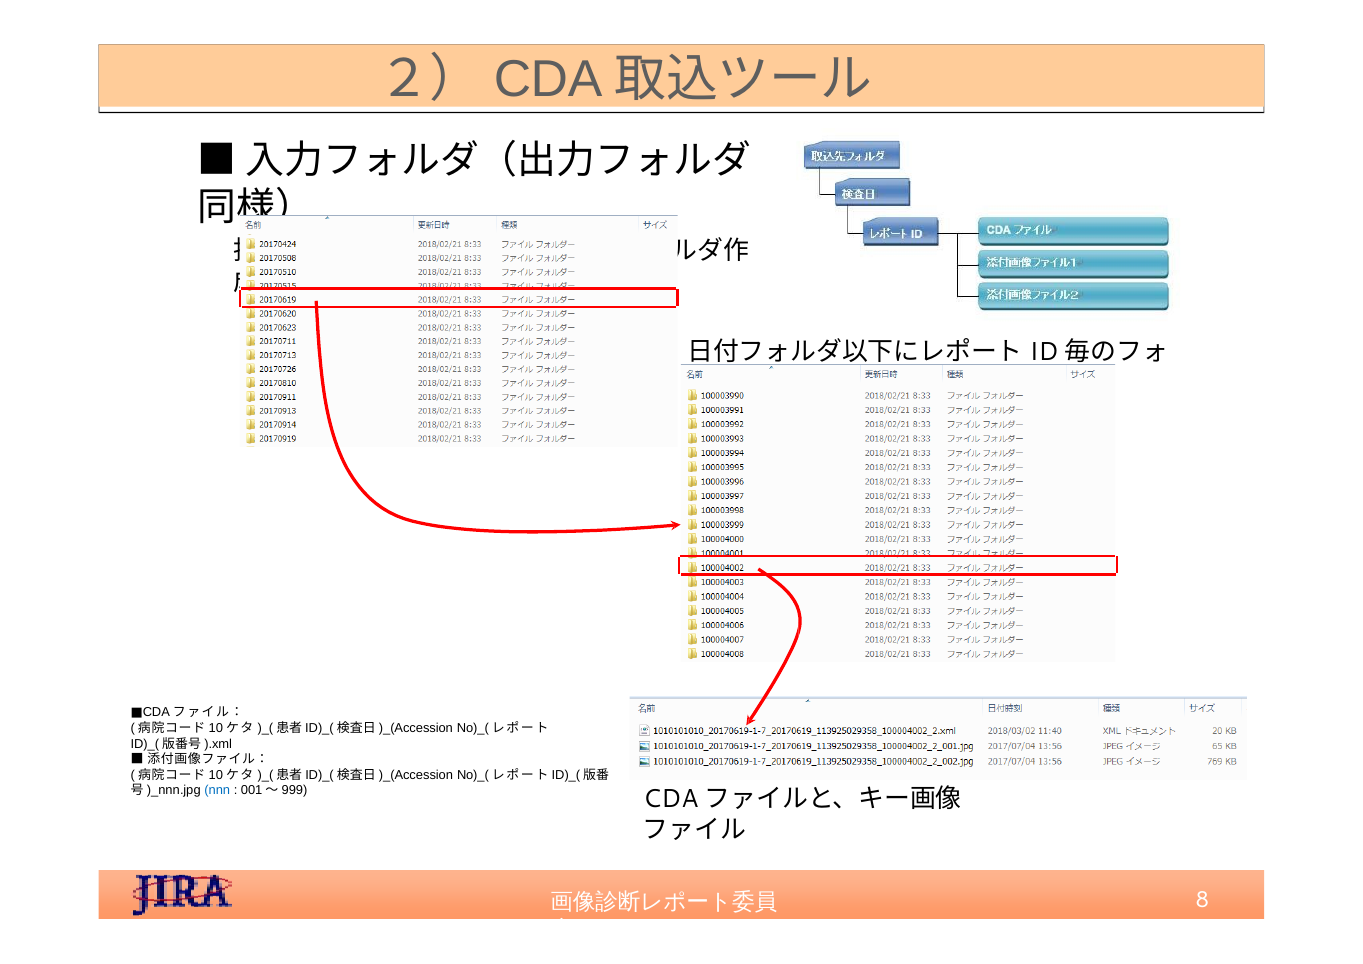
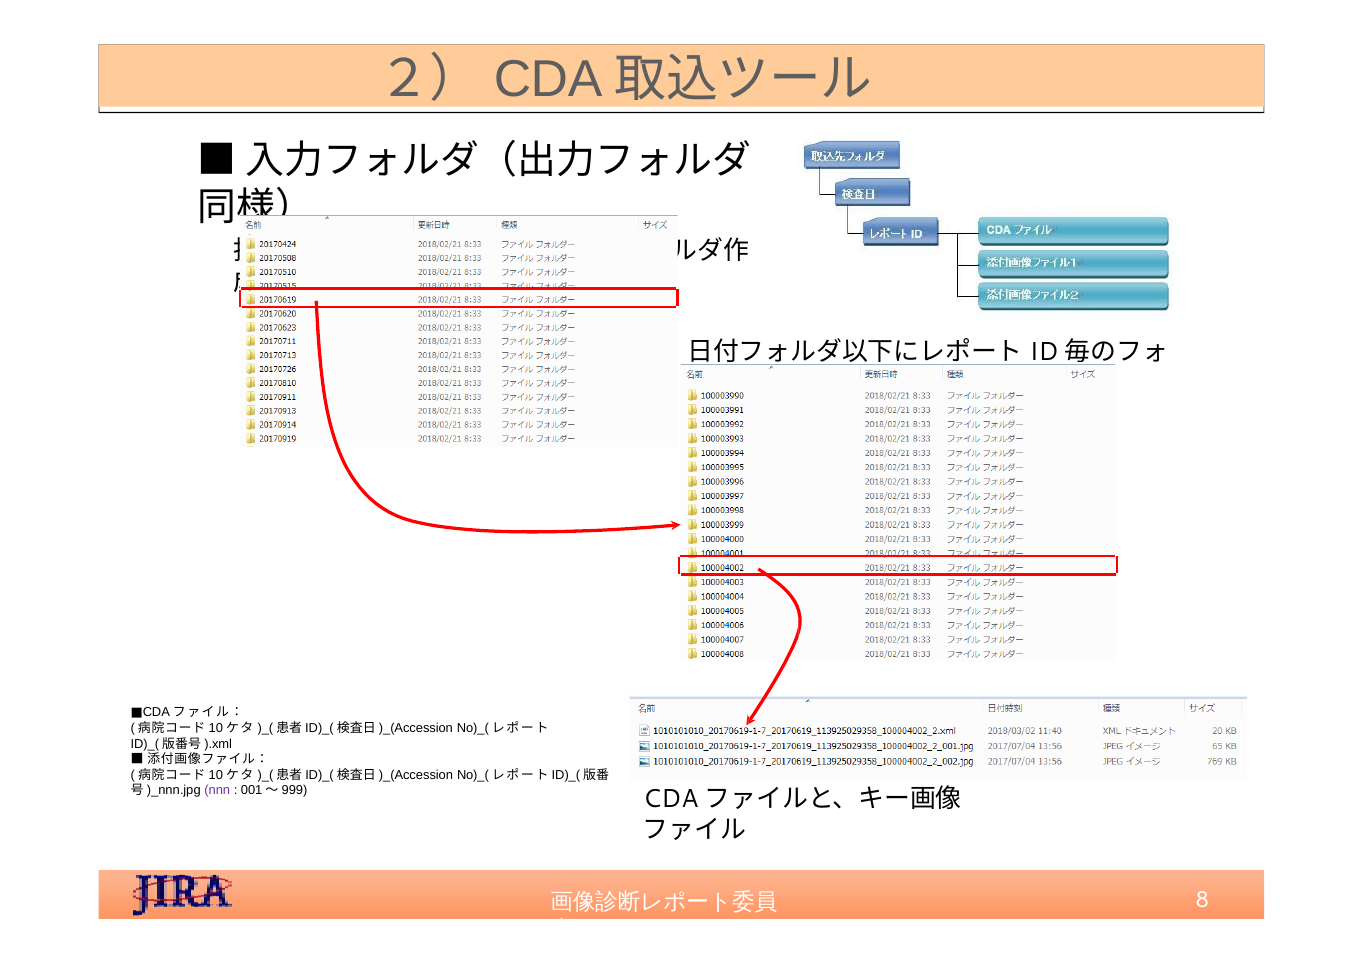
nnn colour: blue -> purple (217, 790)
